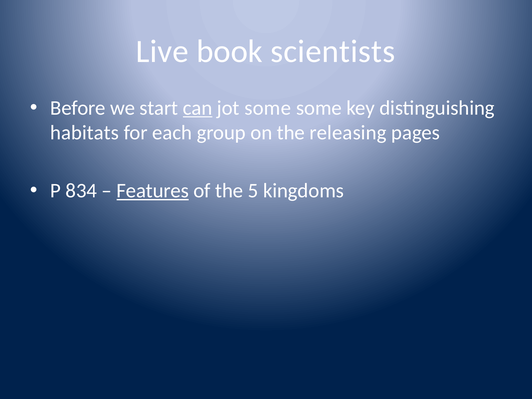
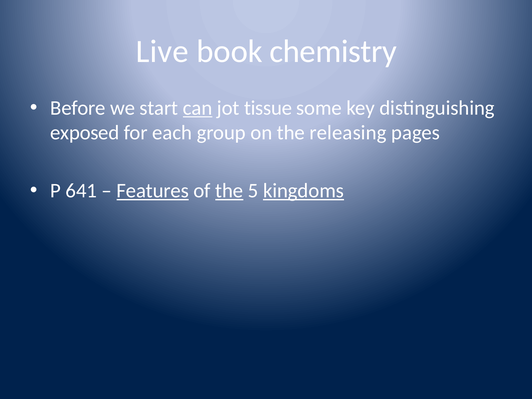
scientists: scientists -> chemistry (333, 51)
jot some: some -> tissue (268, 108)
habitats: habitats -> exposed (85, 133)
834: 834 -> 641 (81, 191)
the underline: none -> present (229, 191)
kingdoms underline: none -> present (303, 191)
